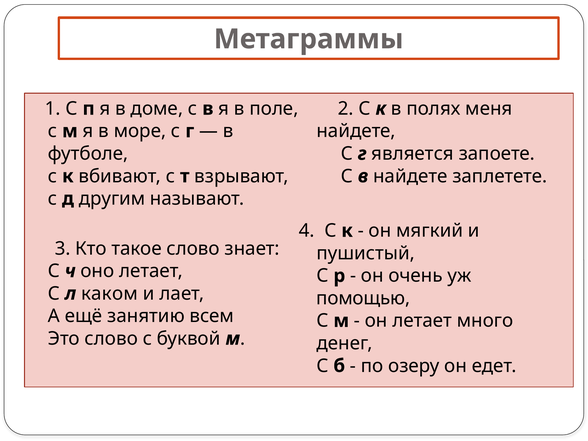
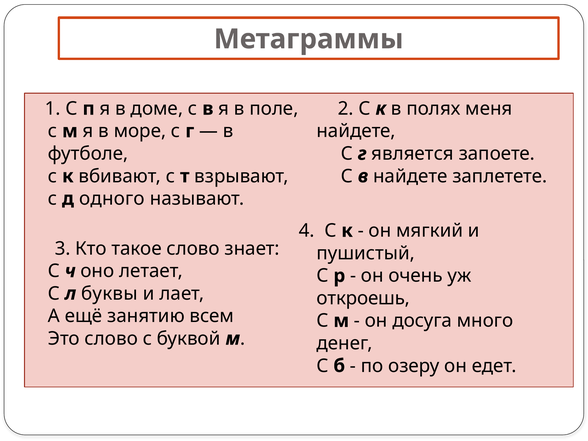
другим: другим -> одного (112, 199)
каком: каком -> буквы (109, 294)
помощью: помощью -> откроешь (363, 298)
он летает: летает -> досуга (422, 321)
